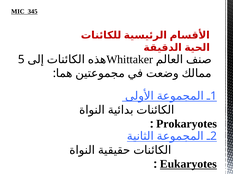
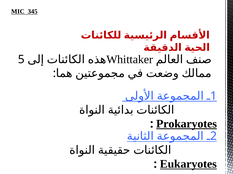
Prokaryotes underline: none -> present (187, 124)
